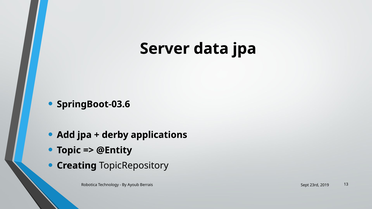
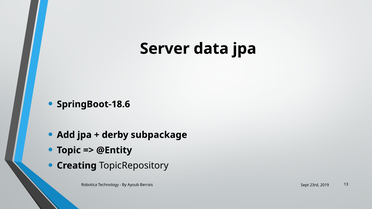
SpringBoot-03.6: SpringBoot-03.6 -> SpringBoot-18.6 (93, 104)
applications: applications -> subpackage (159, 135)
